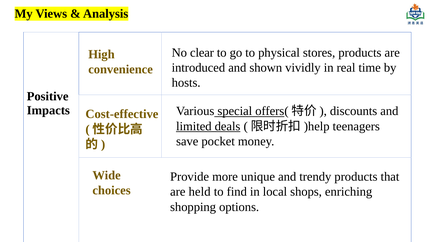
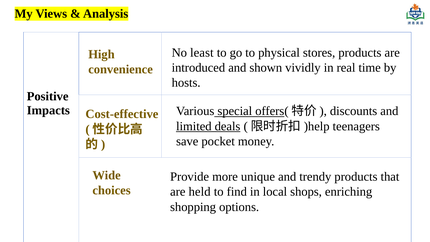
clear: clear -> least (202, 53)
